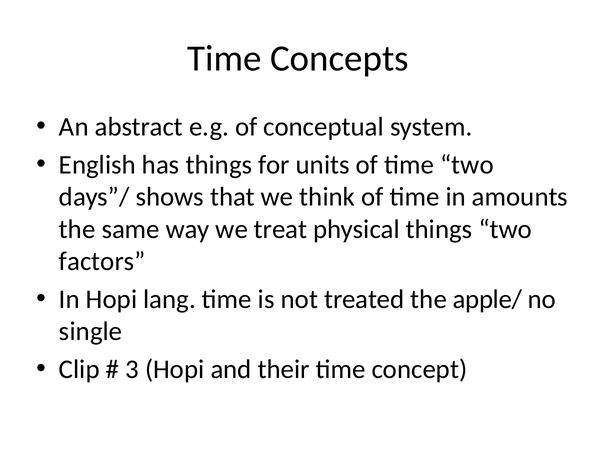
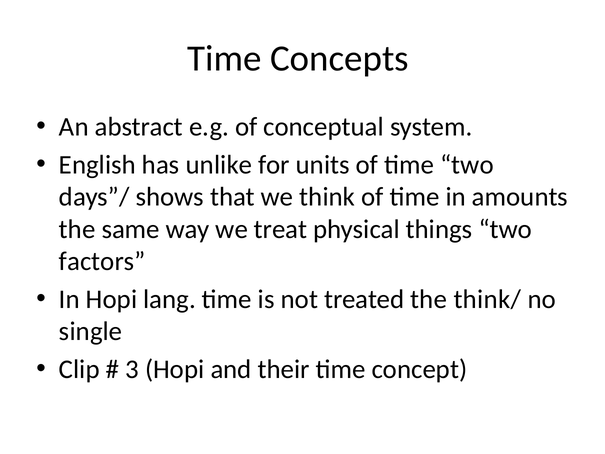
has things: things -> unlike (219, 165)
apple/: apple/ -> think/ (487, 299)
